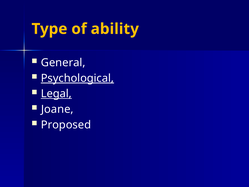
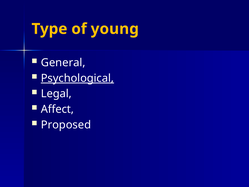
ability: ability -> young (115, 29)
Legal underline: present -> none (56, 94)
Joane: Joane -> Affect (57, 109)
